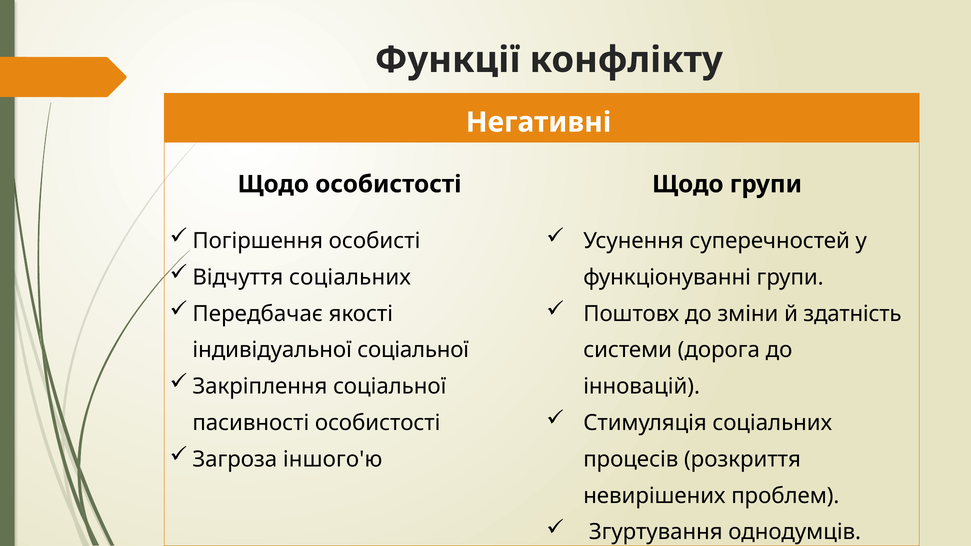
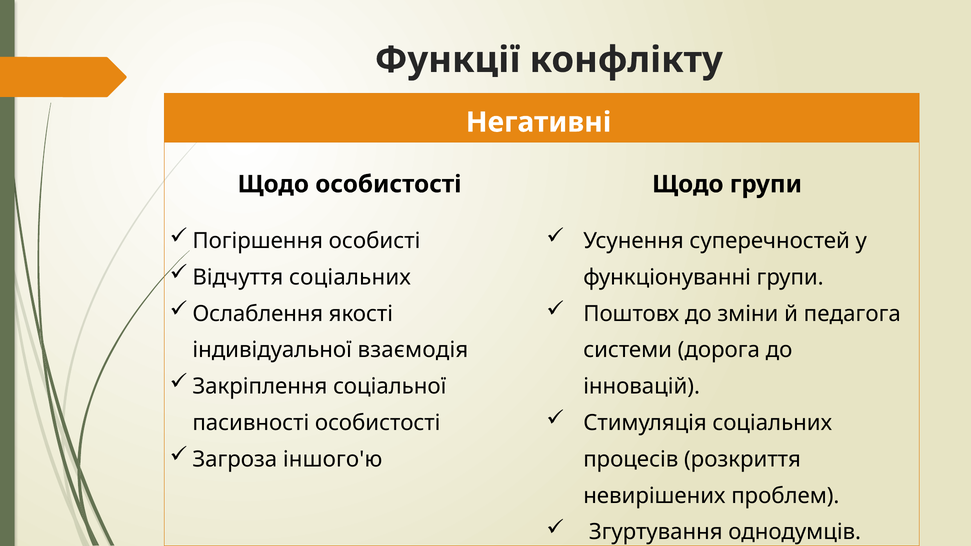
Передбачає: Передбачає -> Ослаблення (258, 314)
здатність: здатність -> педагога (852, 314)
індивідуальної соціальної: соціальної -> взаємодія (413, 350)
